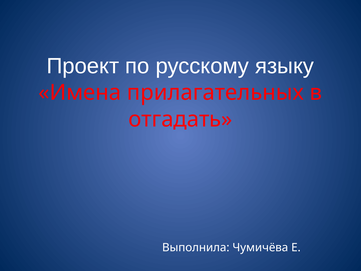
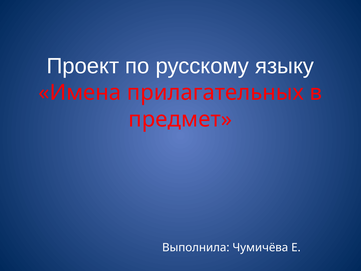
отгадать: отгадать -> предмет (180, 119)
